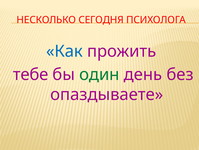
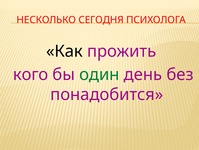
Как colour: blue -> black (64, 51)
тебе: тебе -> кого (31, 74)
опаздываете: опаздываете -> понадобится (107, 94)
